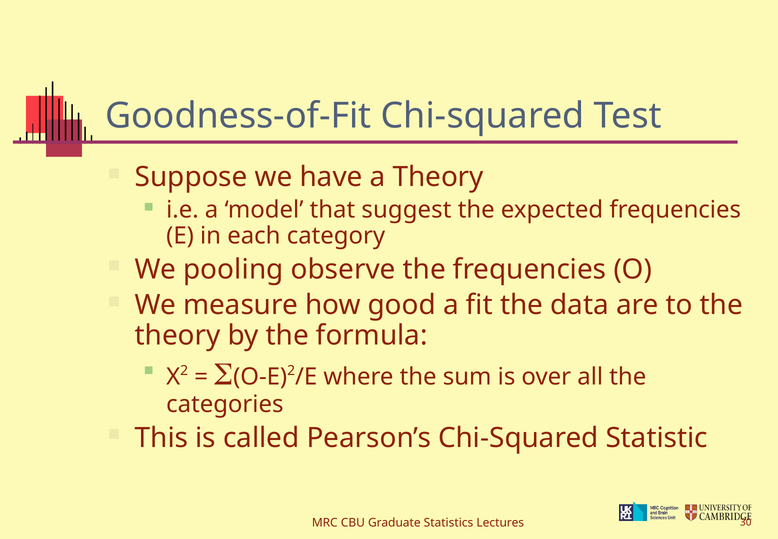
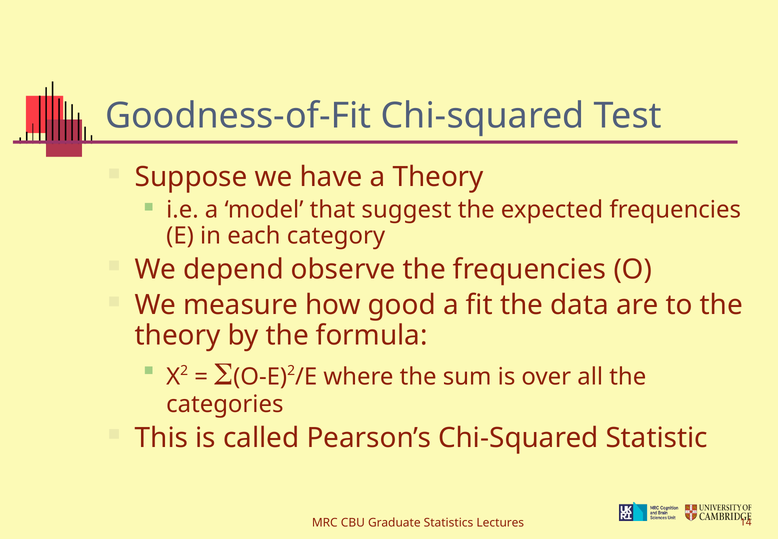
pooling: pooling -> depend (233, 269)
30: 30 -> 14 (746, 522)
